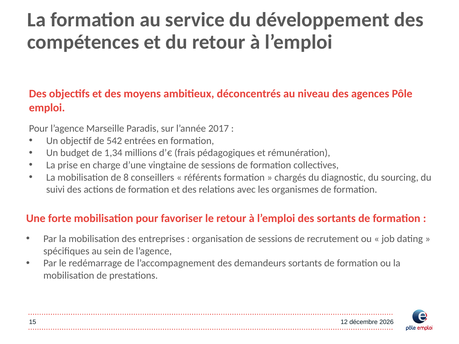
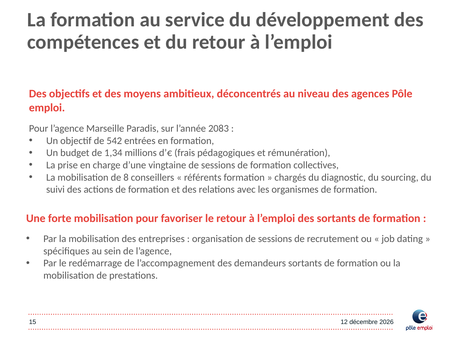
2017: 2017 -> 2083 (219, 129)
